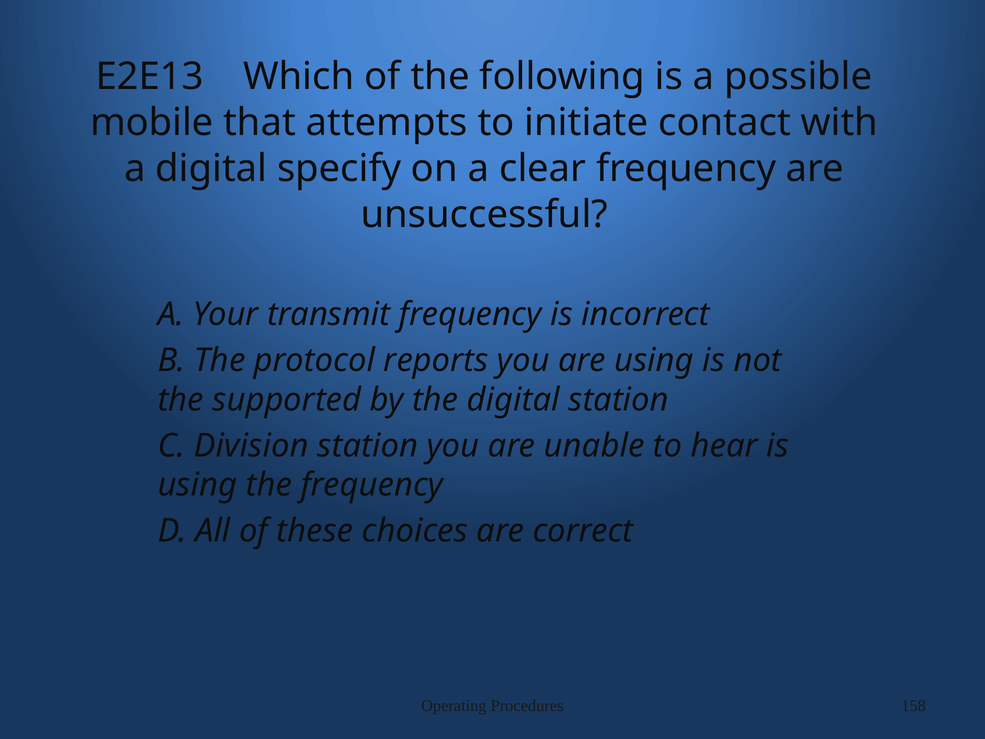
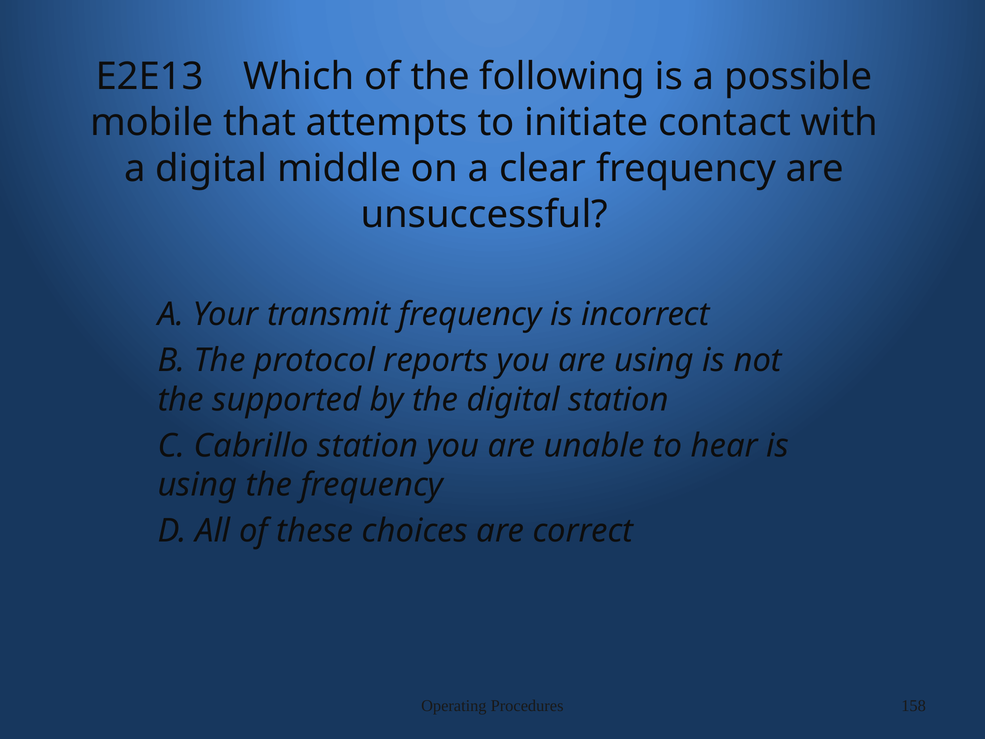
specify: specify -> middle (339, 169)
Division: Division -> Cabrillo (251, 446)
